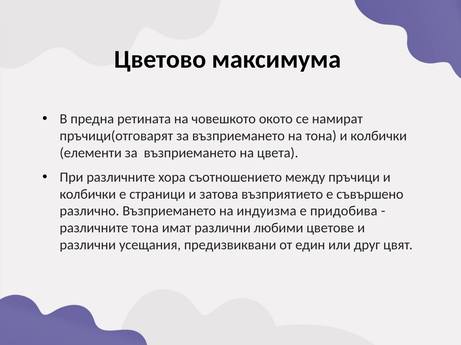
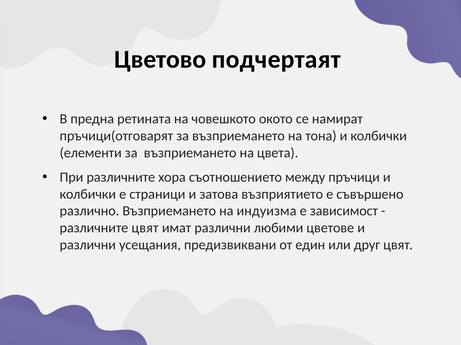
максимума: максимума -> подчертаят (276, 60)
придобива: придобива -> зависимост (344, 211)
различните тона: тона -> цвят (145, 228)
